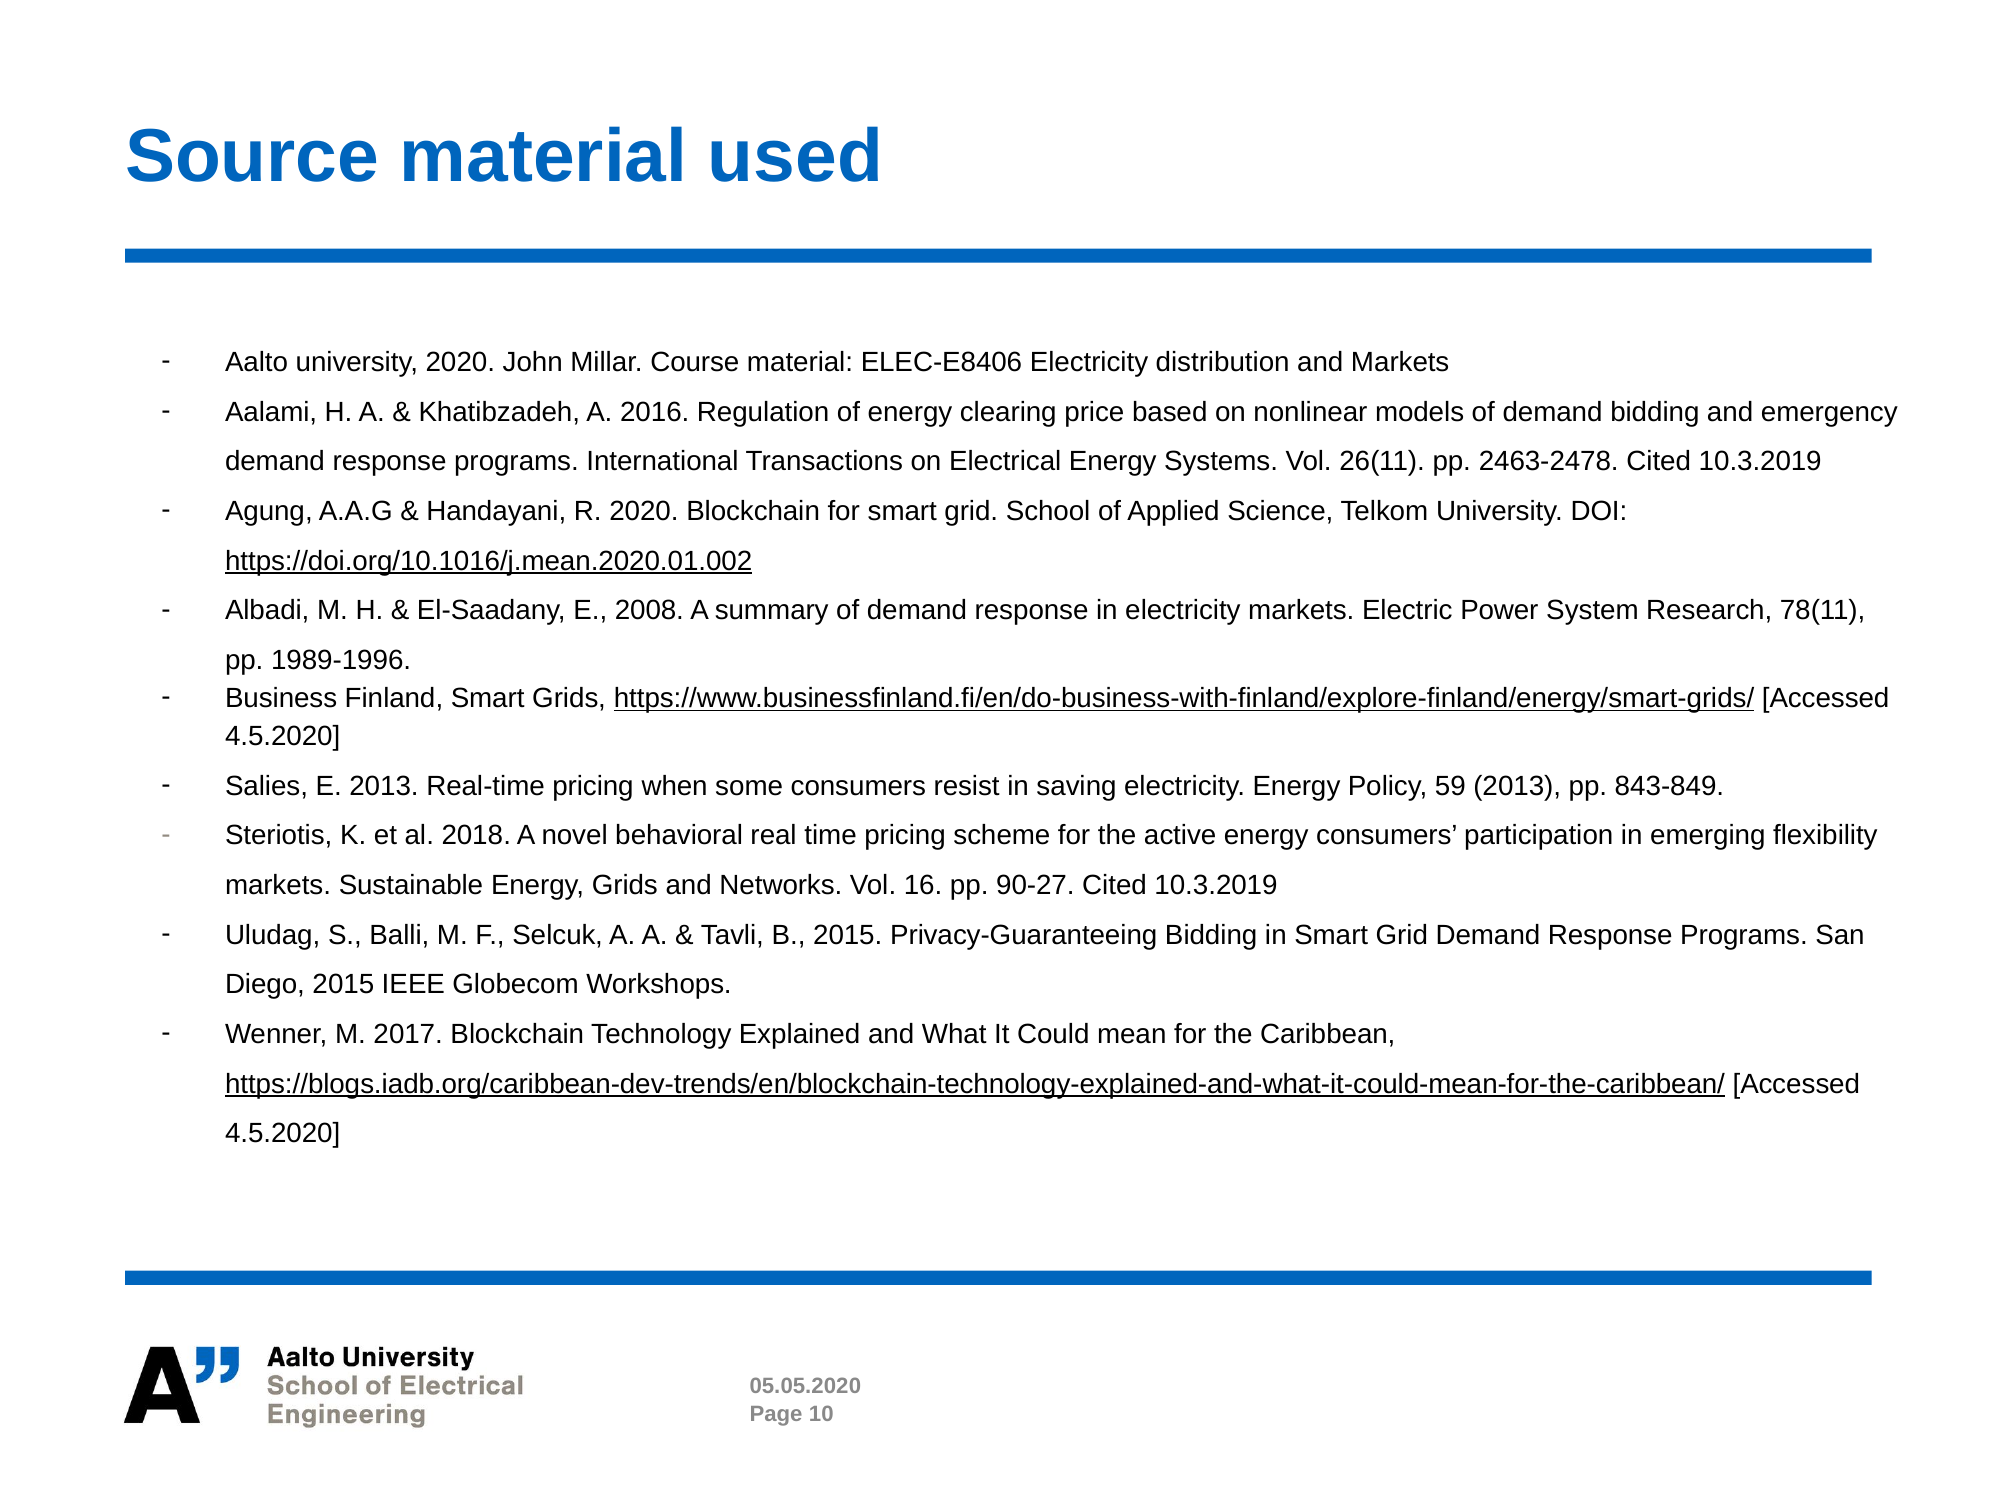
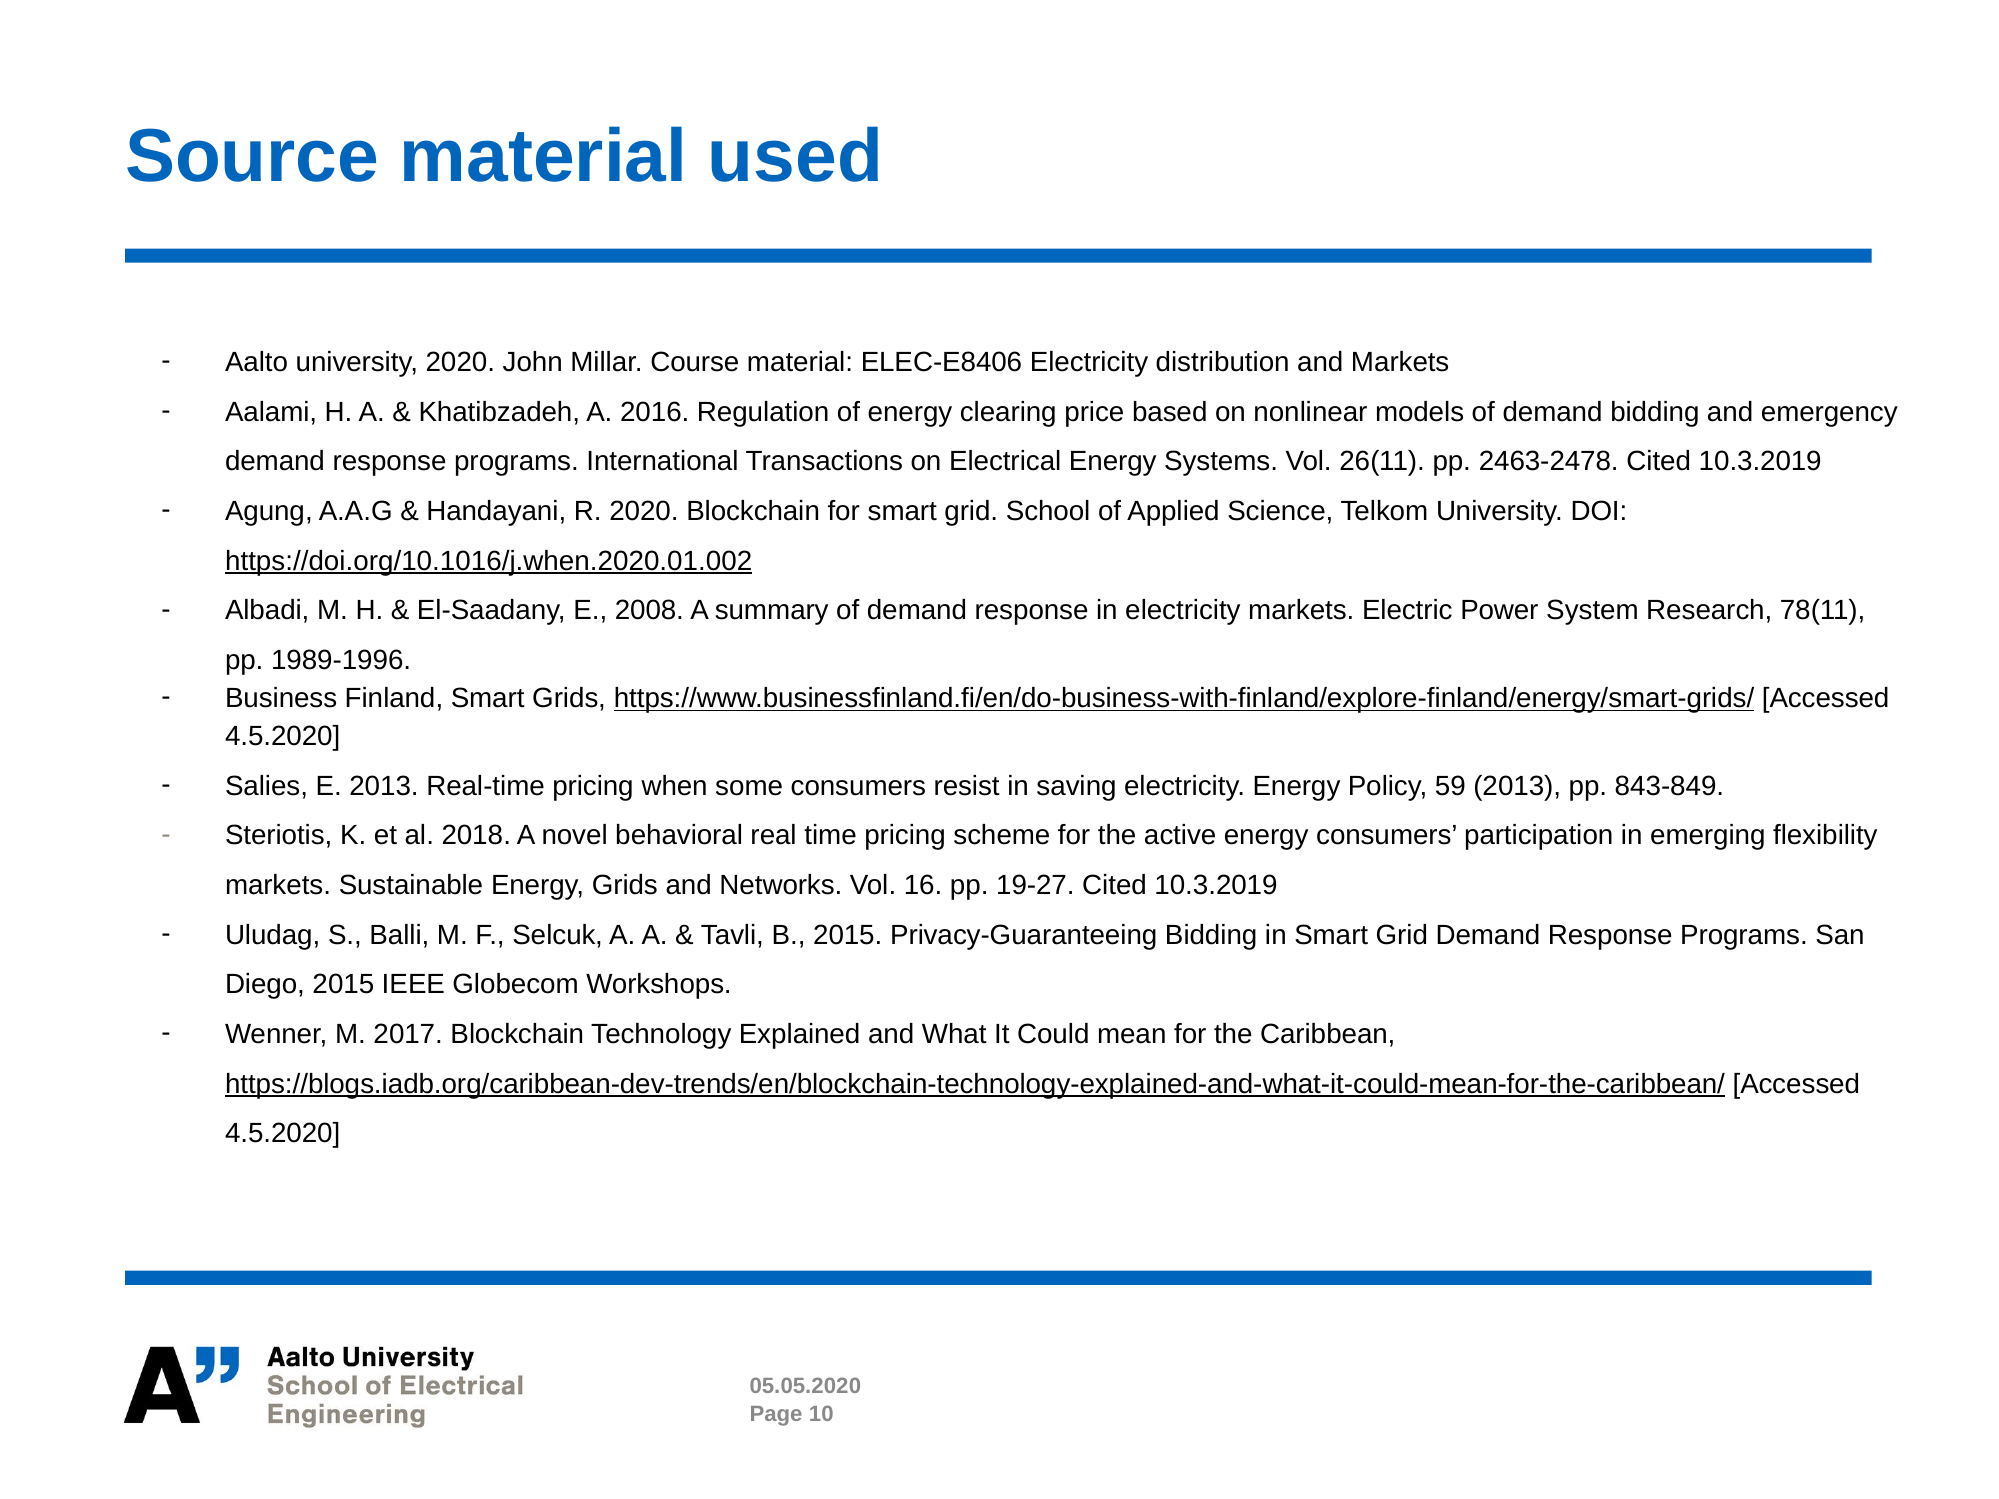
https://doi.org/10.1016/j.mean.2020.01.002: https://doi.org/10.1016/j.mean.2020.01.002 -> https://doi.org/10.1016/j.when.2020.01.002 (489, 561)
90-27: 90-27 -> 19-27 (1035, 886)
